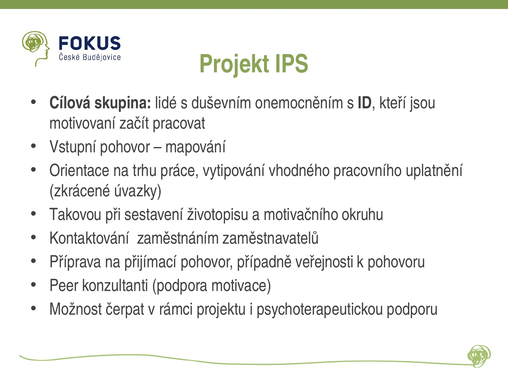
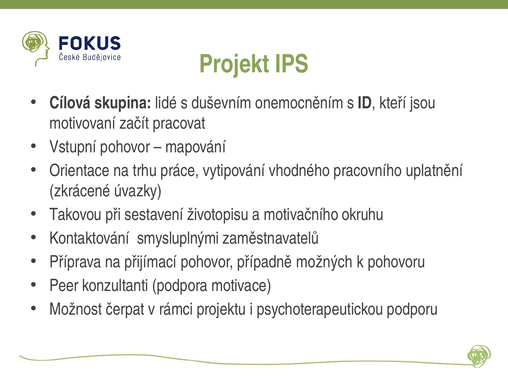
zaměstnáním: zaměstnáním -> smysluplnými (178, 238)
veřejnosti: veřejnosti -> možných (324, 262)
